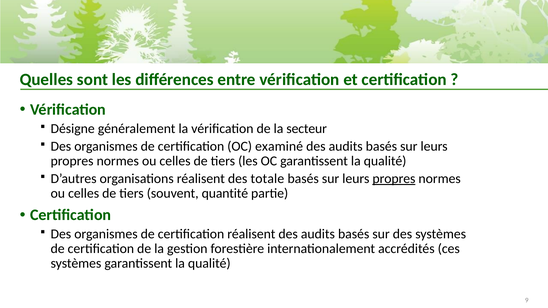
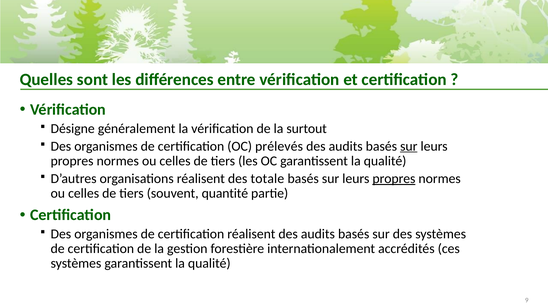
secteur: secteur -> surtout (307, 129)
examiné: examiné -> prélevés (279, 146)
sur underline: none -> present (409, 146)
